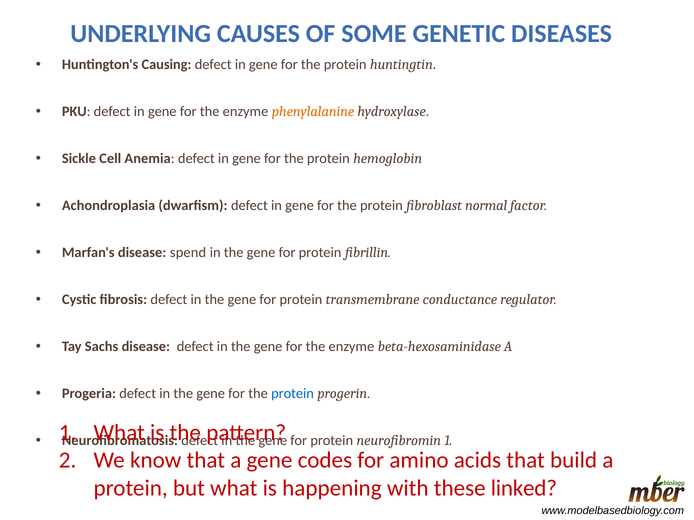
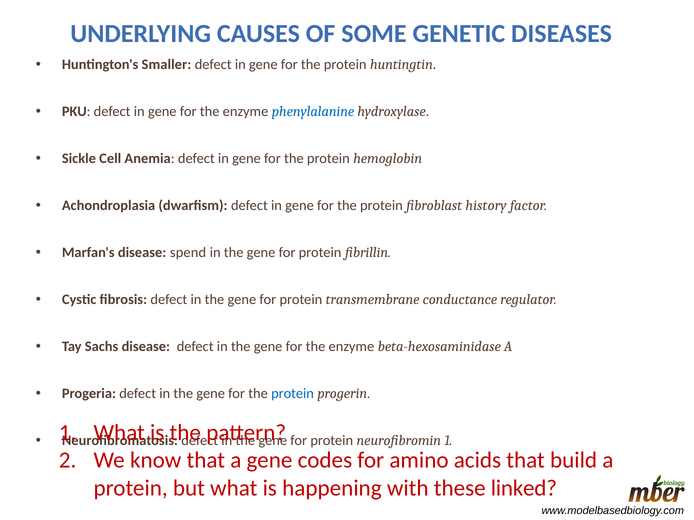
Causing: Causing -> Smaller (166, 65)
phenylalanine colour: orange -> blue (313, 112)
normal: normal -> history (486, 206)
